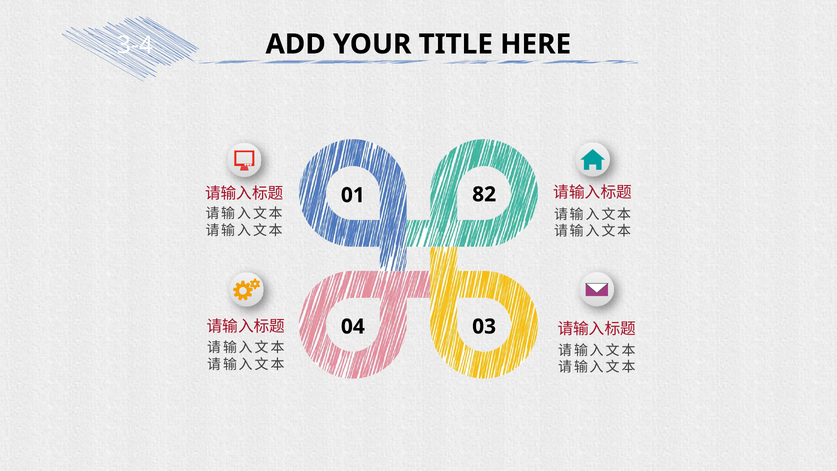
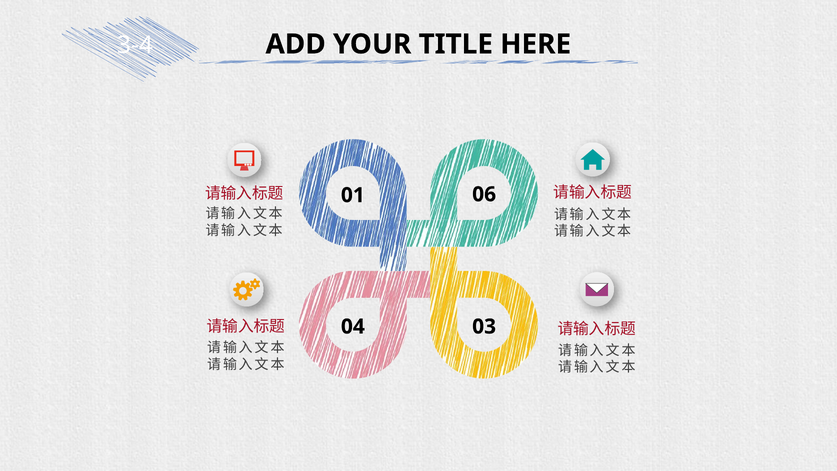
82: 82 -> 06 (484, 194)
